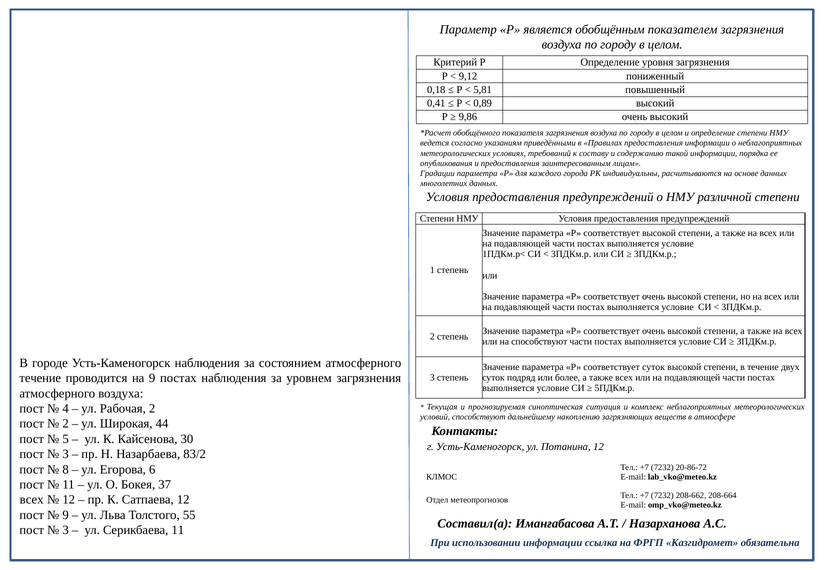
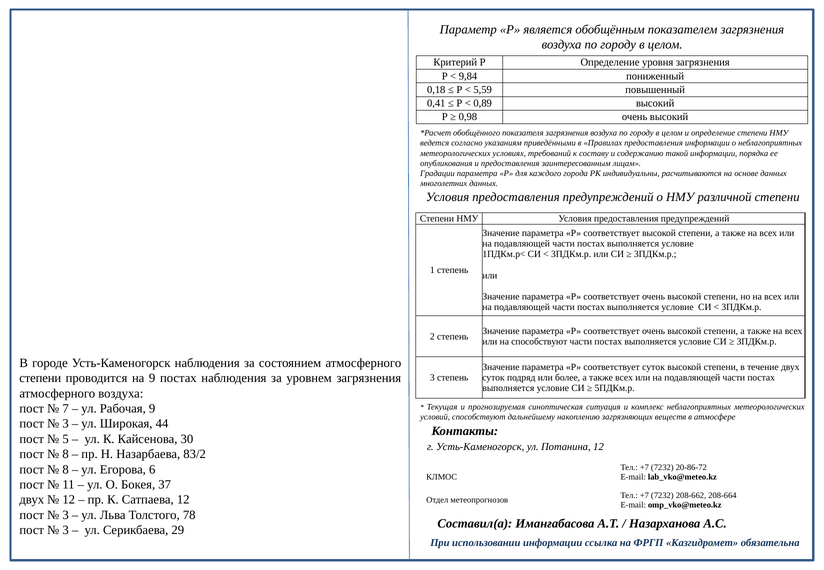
9,12: 9,12 -> 9,84 (468, 76)
5,81: 5,81 -> 5,59 (483, 90)
9,86: 9,86 -> 0,98 (468, 117)
течение: течение -> степени (40, 379)
4: 4 -> 7 (66, 409)
Рабочая 2: 2 -> 9 (152, 409)
2: 2 -> 3 (66, 424)
3: 3 -> 8 (66, 455)
всех: всех -> двух (32, 500)
9: 9 -> 3 (66, 515)
55: 55 -> 78 (189, 515)
Серикбаева 11: 11 -> 29 (178, 531)
